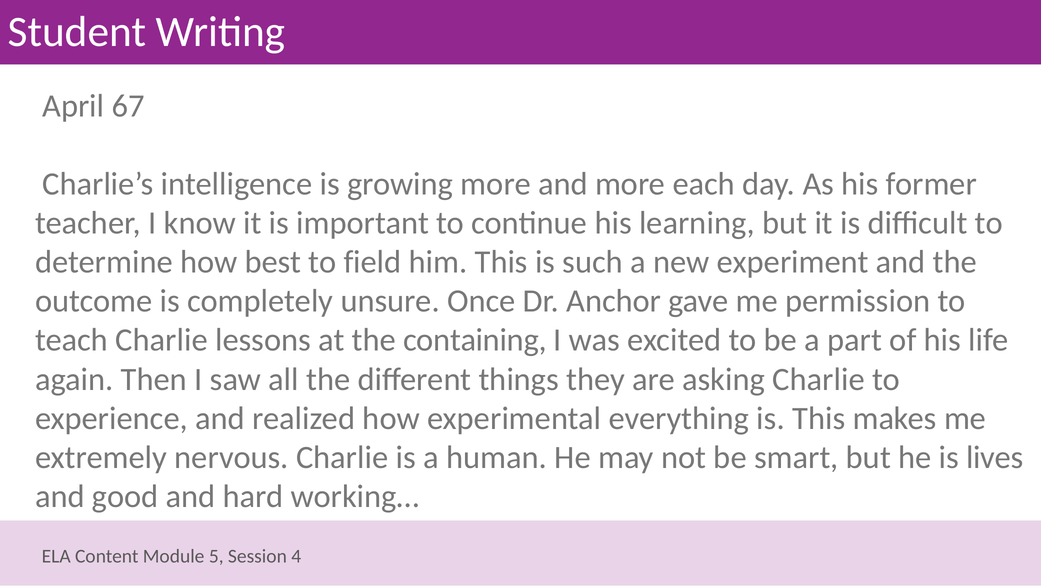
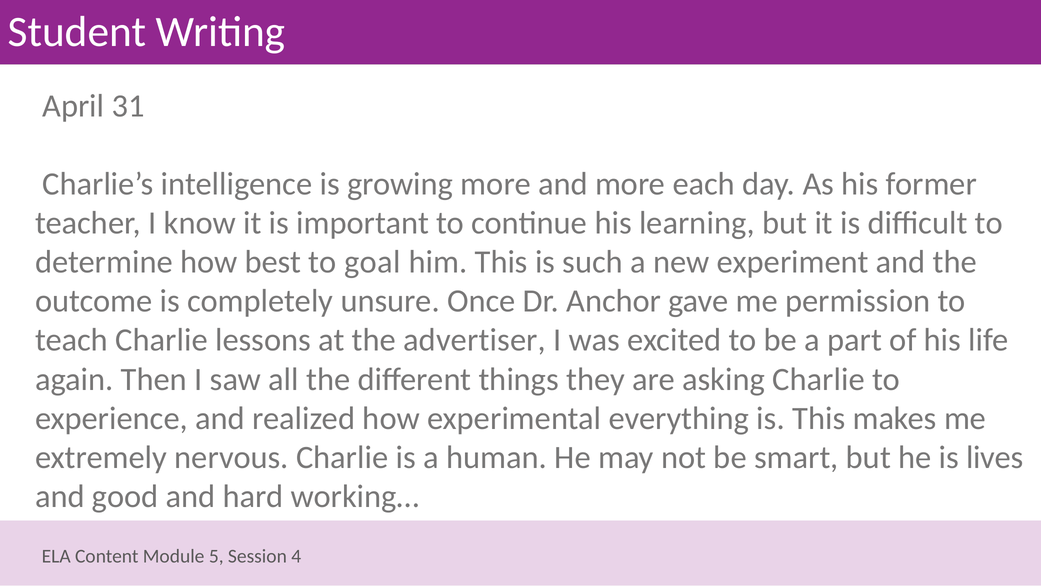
67: 67 -> 31 (128, 106)
field: field -> goal (372, 262)
containing: containing -> advertiser (475, 340)
